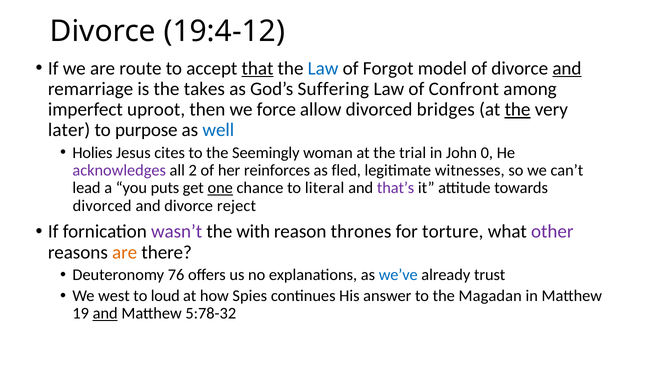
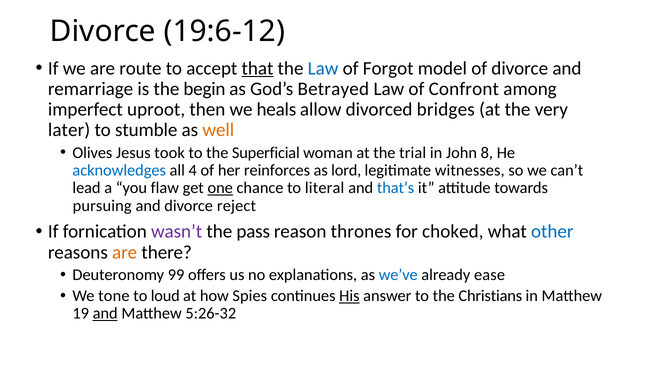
19:4-12: 19:4-12 -> 19:6-12 (224, 31)
and underline: present -> none (567, 68)
takes: takes -> begin (204, 89)
Suffering: Suffering -> Betrayed (333, 89)
force: force -> heals (276, 110)
the underline: present -> none (518, 110)
purpose: purpose -> stumble (146, 130)
well colour: blue -> orange (218, 130)
Holies: Holies -> Olives (92, 153)
cites: cites -> took (170, 153)
Seemingly: Seemingly -> Superficial (266, 153)
0: 0 -> 8 (487, 153)
acknowledges colour: purple -> blue (119, 170)
2: 2 -> 4 (193, 170)
fled: fled -> lord (346, 170)
puts: puts -> flaw (165, 188)
that’s colour: purple -> blue (396, 188)
divorced: divorced -> pursuing (102, 206)
with: with -> pass (253, 232)
torture: torture -> choked (453, 232)
other colour: purple -> blue (552, 232)
76: 76 -> 99 (176, 275)
trust: trust -> ease (490, 275)
west: west -> tone (114, 296)
His underline: none -> present (349, 296)
Magadan: Magadan -> Christians (490, 296)
5:78-32: 5:78-32 -> 5:26-32 (211, 313)
